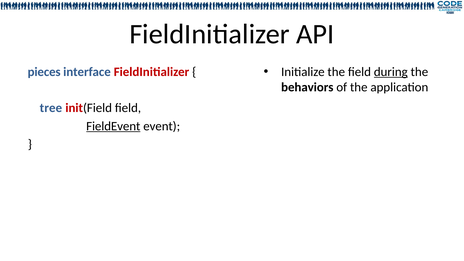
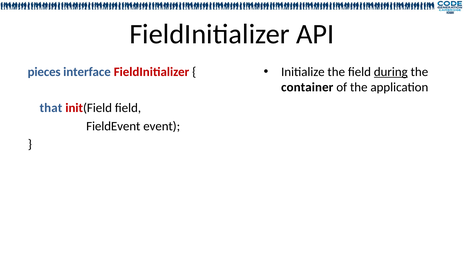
behaviors: behaviors -> container (307, 87)
tree: tree -> that (51, 108)
FieldEvent underline: present -> none (113, 126)
